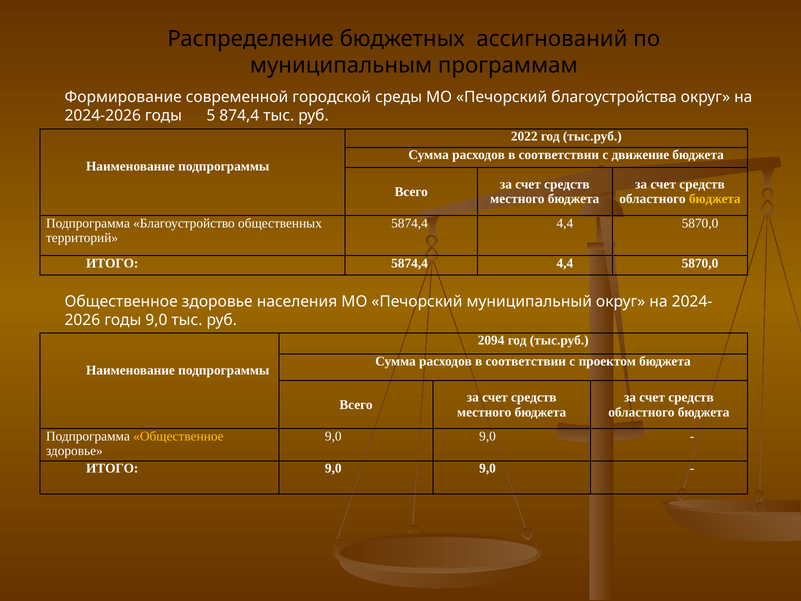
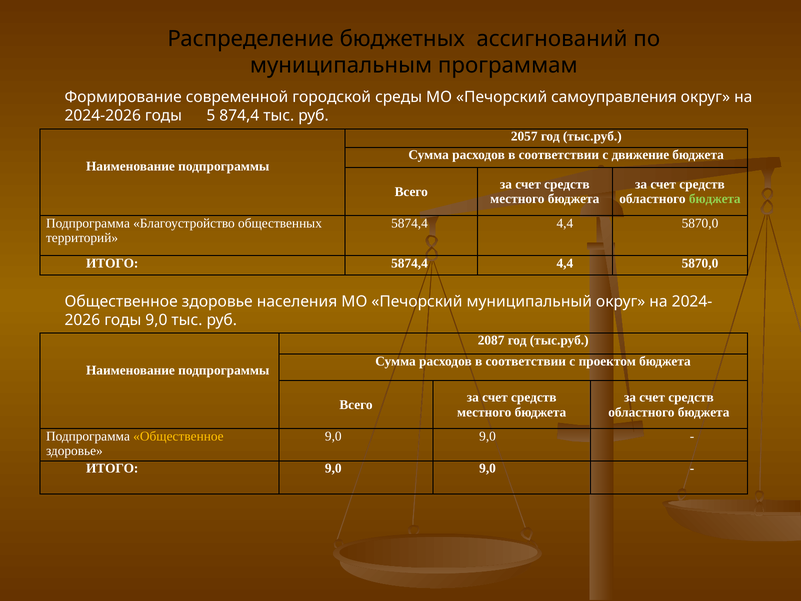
благоустройства: благоустройства -> самоуправления (614, 97)
2022: 2022 -> 2057 (524, 137)
бюджета colour: yellow -> light green (715, 199)
2094: 2094 -> 2087 (491, 340)
